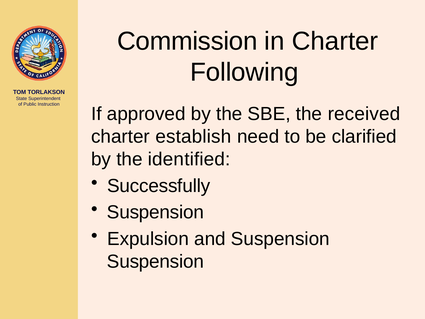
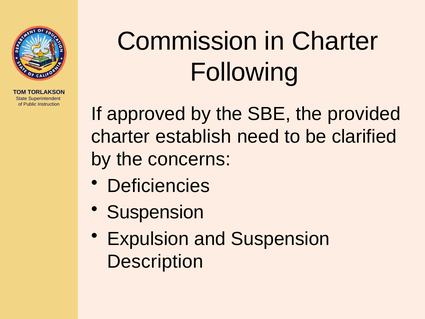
received: received -> provided (364, 114)
identified: identified -> concerns (189, 159)
Successfully: Successfully -> Deficiencies (159, 186)
Suspension: Suspension -> Description (155, 261)
